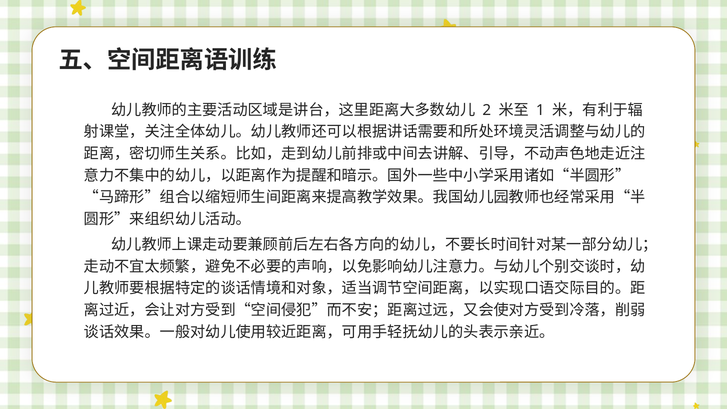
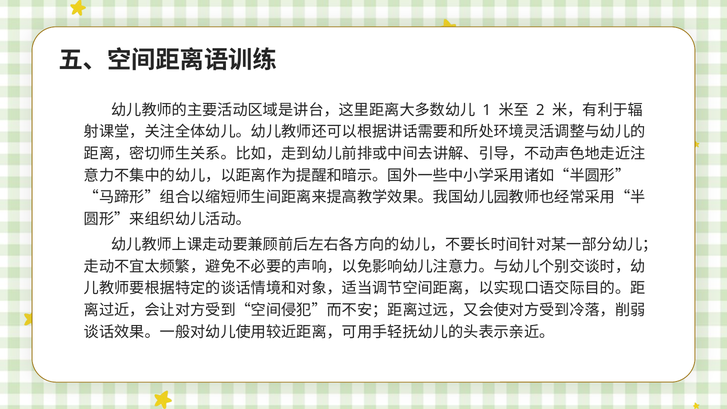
2: 2 -> 1 (487, 110)
1: 1 -> 2 (540, 110)
